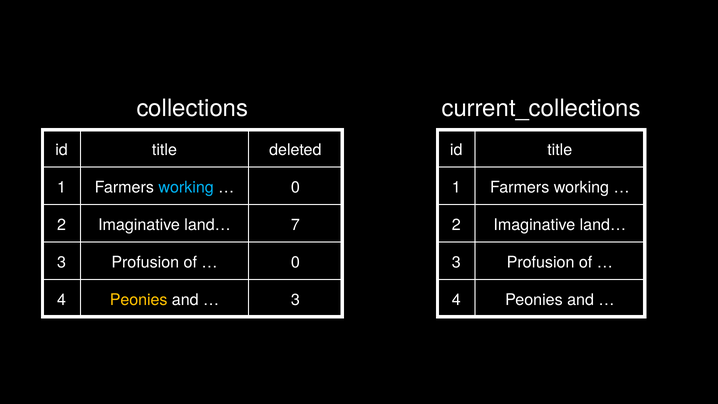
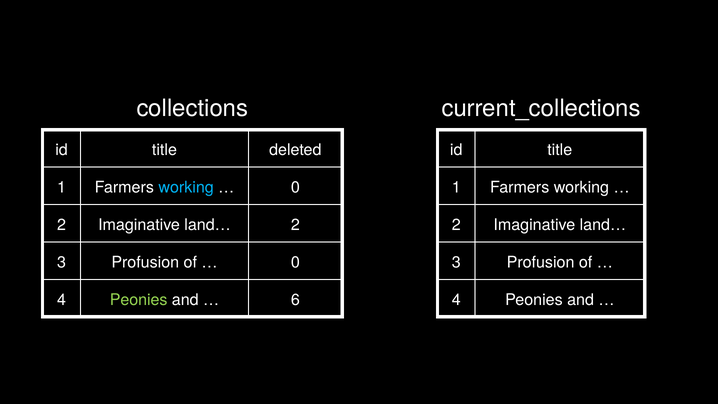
land… 7: 7 -> 2 (295, 225)
Peonies colour: yellow -> light green (139, 300)
3: 3 -> 6 (295, 300)
